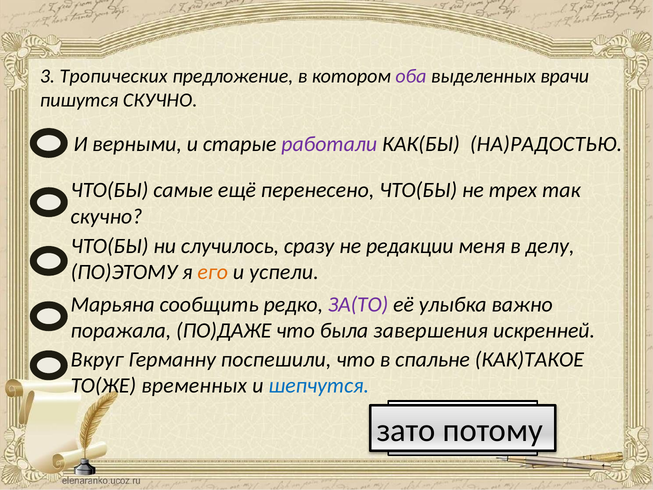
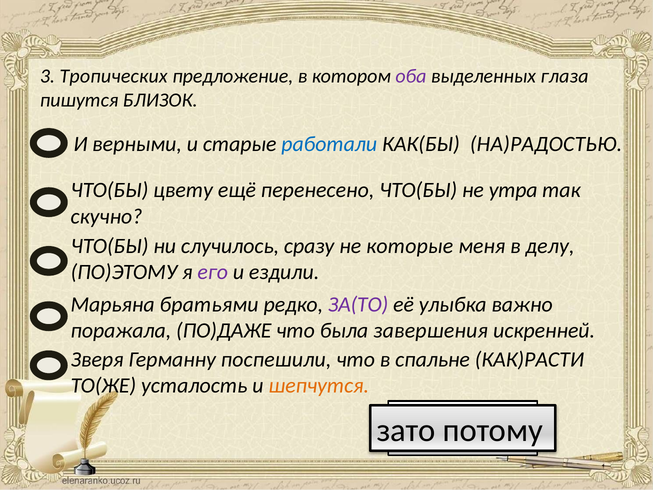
врачи: врачи -> глаза (564, 76)
пишутся СКУЧНО: СКУЧНО -> БЛИЗОК (160, 100)
работали colour: purple -> blue (329, 144)
самые: самые -> цвету (183, 190)
трех: трех -> утра (513, 190)
редакции: редакции -> которые (410, 246)
его colour: orange -> purple (213, 272)
успели: успели -> ездили (284, 272)
сообщить: сообщить -> братьями (209, 304)
Вкруг: Вкруг -> Зверя (97, 359)
КАК)ТАКОЕ: КАК)ТАКОЕ -> КАК)РАСТИ (529, 359)
временных: временных -> усталость (194, 385)
шепчутся colour: blue -> orange (319, 385)
